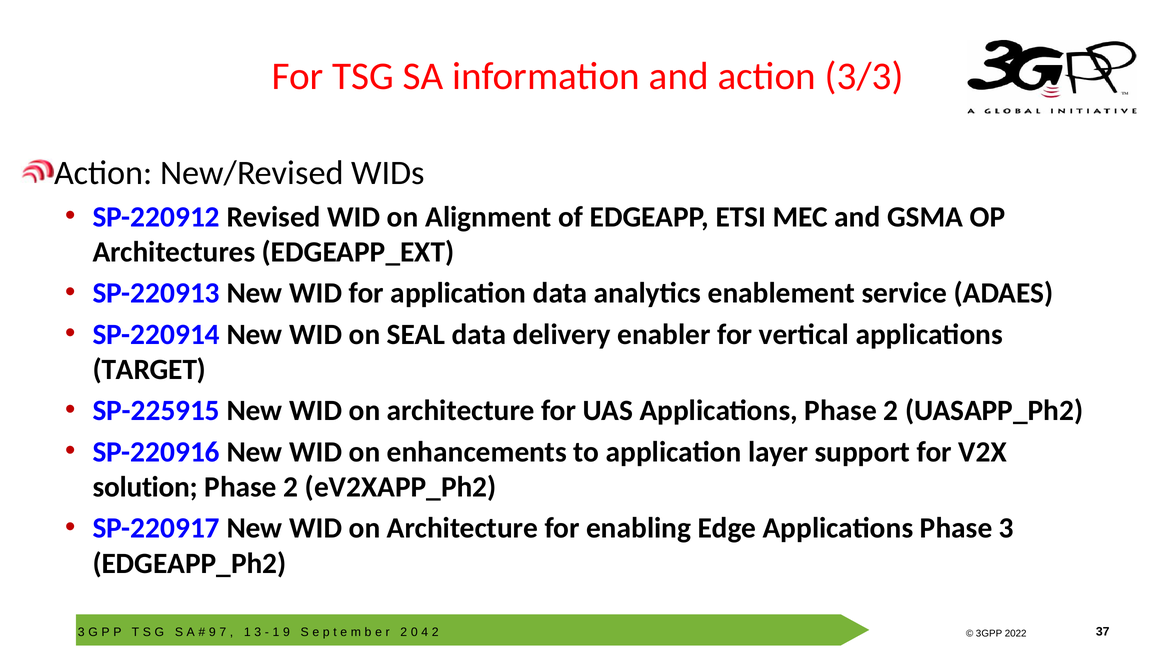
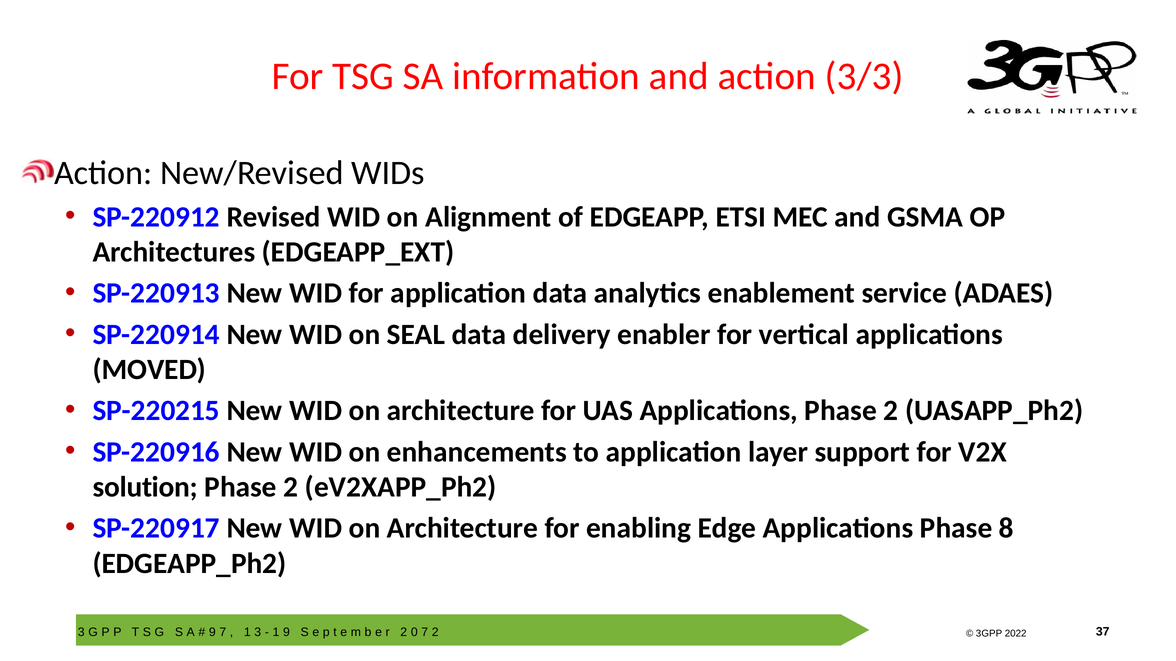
TARGET: TARGET -> MOVED (149, 370)
SP-225915: SP-225915 -> SP-220215 (156, 411)
Phase 3: 3 -> 8 (1006, 529)
4: 4 -> 7 (425, 633)
